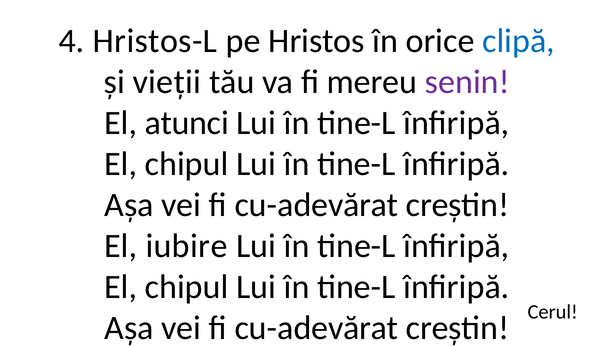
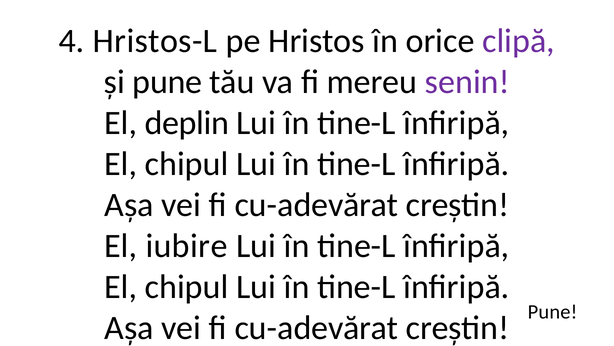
clipă colour: blue -> purple (519, 41)
și vieții: vieții -> pune (167, 82)
atunci: atunci -> deplin (187, 123)
Cerul: Cerul -> Pune (553, 311)
